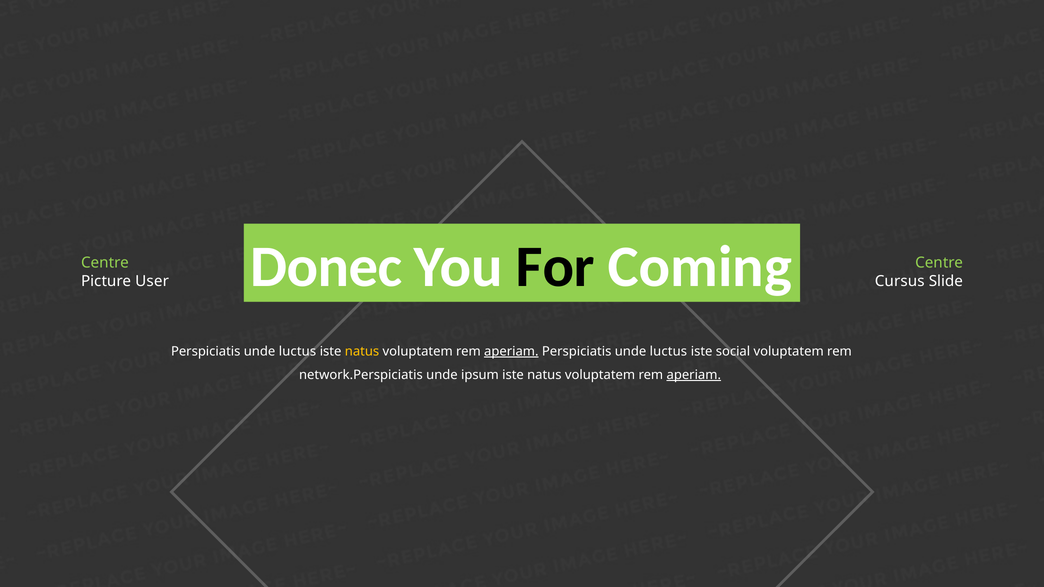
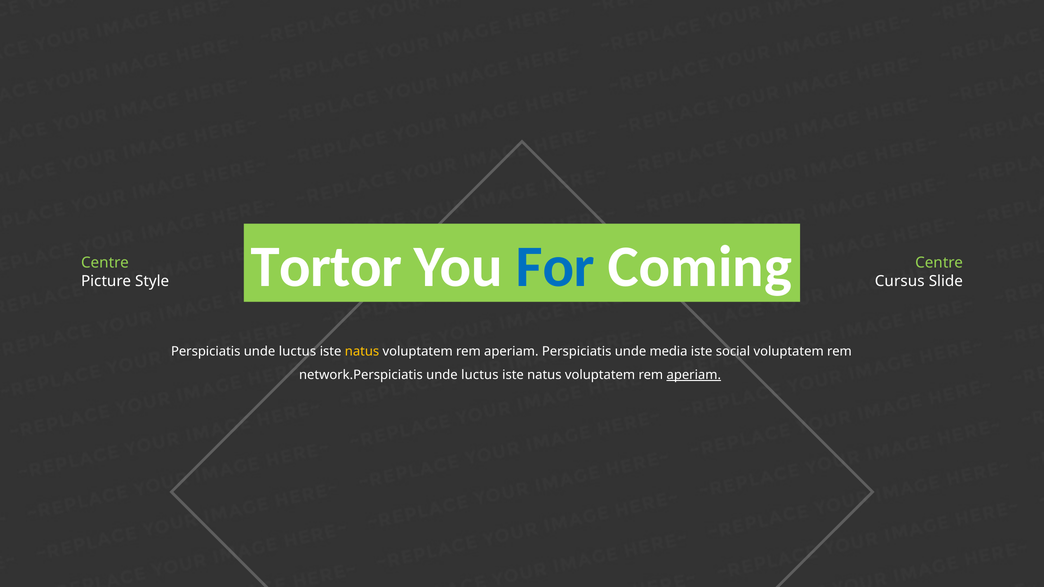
Donec: Donec -> Tortor (326, 267)
For colour: black -> blue (555, 267)
User: User -> Style (152, 281)
aperiam underline: present -> none (511, 352)
luctus: luctus -> media (669, 352)
ipsum: ipsum -> luctus (480, 375)
